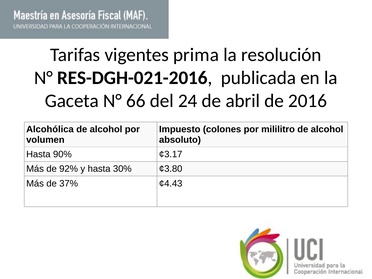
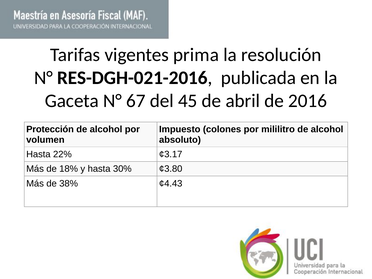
66: 66 -> 67 (136, 101)
24: 24 -> 45 (188, 101)
Alcohólica: Alcohólica -> Protección (50, 129)
90%: 90% -> 22% (62, 154)
92%: 92% -> 18% (69, 169)
37%: 37% -> 38% (69, 183)
